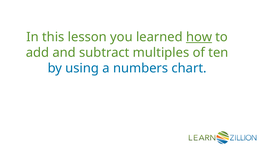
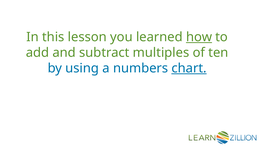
chart underline: none -> present (189, 68)
